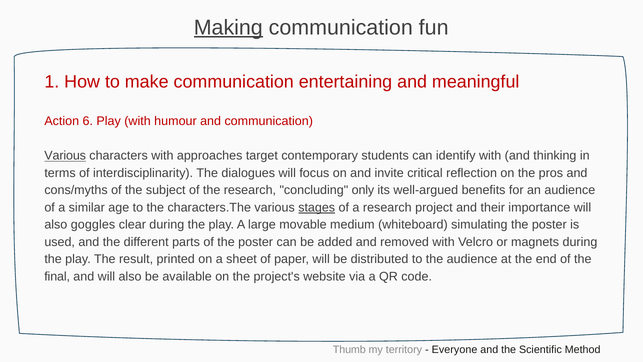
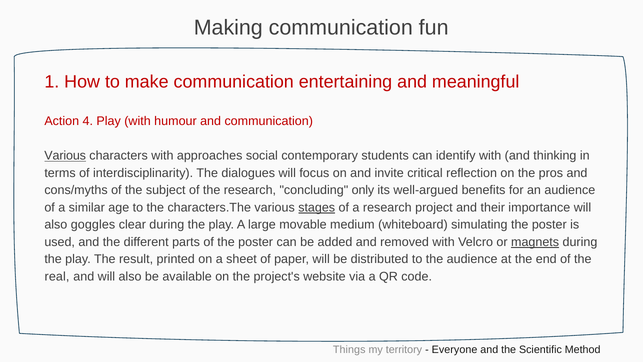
Making underline: present -> none (228, 28)
6: 6 -> 4 (88, 121)
target: target -> social (262, 156)
magnets underline: none -> present (535, 242)
final: final -> real (57, 276)
Thumb: Thumb -> Things (349, 350)
